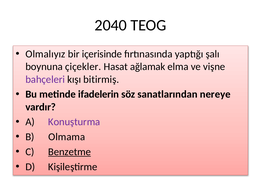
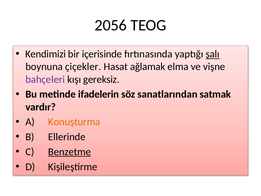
2040: 2040 -> 2056 (111, 25)
Olmalıyız: Olmalıyız -> Kendimizi (46, 54)
şalı underline: none -> present (213, 54)
bitirmiş: bitirmiş -> gereksiz (101, 79)
nereye: nereye -> satmak (215, 94)
Konuşturma colour: purple -> orange (74, 122)
Olmama: Olmama -> Ellerinde (67, 137)
